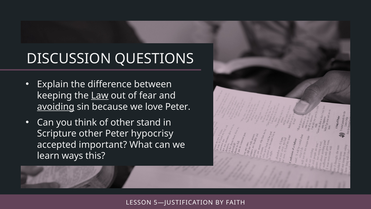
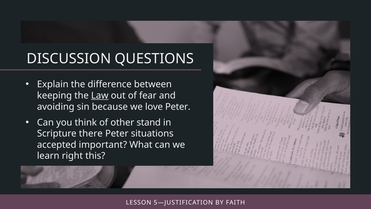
avoiding underline: present -> none (56, 107)
Scripture other: other -> there (91, 133)
hypocrisy: hypocrisy -> situations (152, 133)
ways: ways -> right (72, 156)
